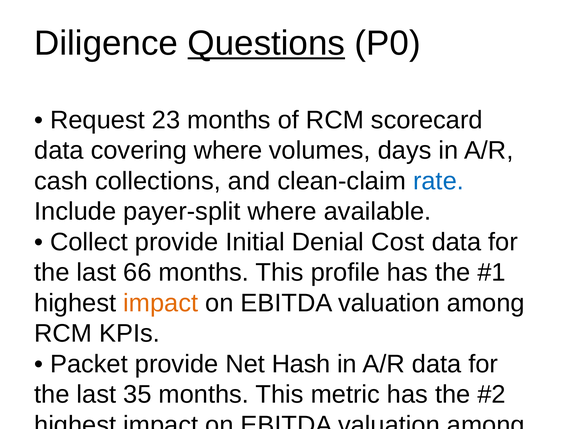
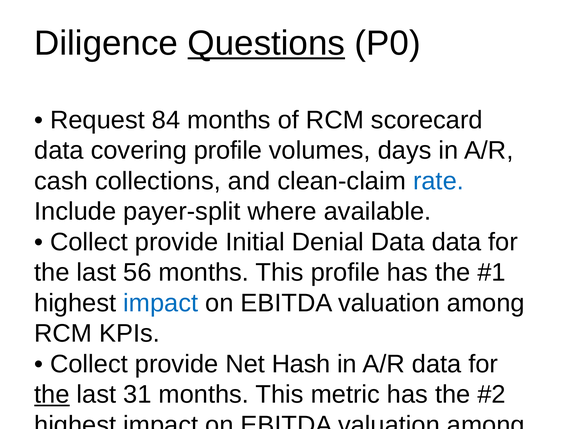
23: 23 -> 84 (166, 120)
covering where: where -> profile (228, 150)
Denial Cost: Cost -> Data (398, 242)
66: 66 -> 56 (137, 273)
impact colour: orange -> blue (161, 303)
Packet: Packet -> Collect (89, 364)
the underline: none -> present (52, 395)
35: 35 -> 31 (137, 395)
